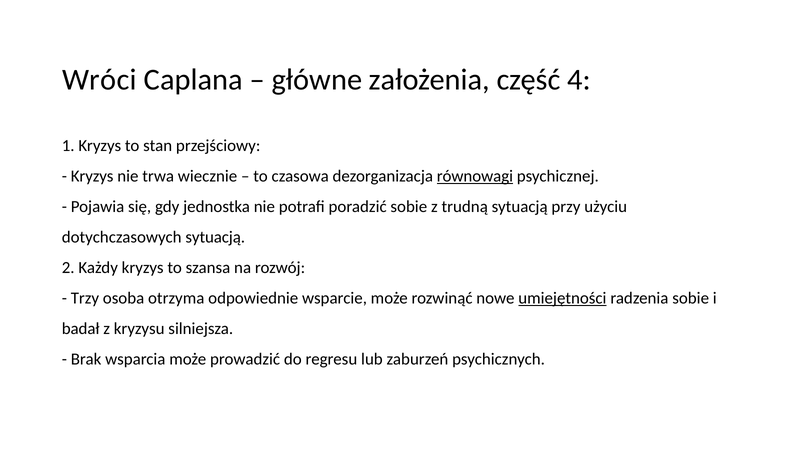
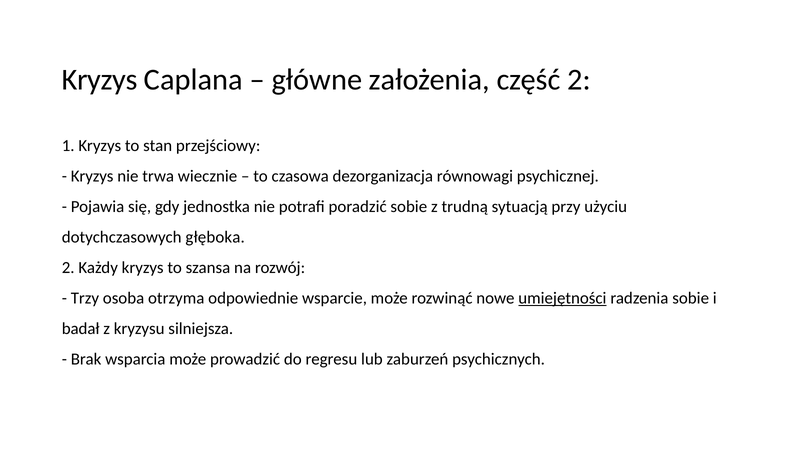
Wróci: Wróci -> Kryzys (100, 80)
część 4: 4 -> 2 (579, 80)
równowagi underline: present -> none (475, 176)
dotychczasowych sytuacją: sytuacją -> głęboka (215, 237)
